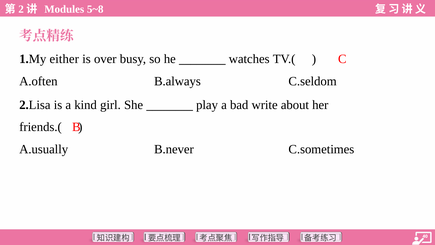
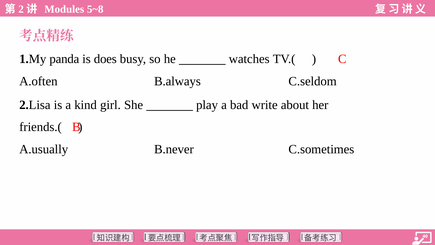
either: either -> panda (64, 59)
over: over -> does (105, 59)
